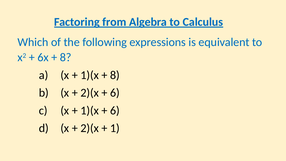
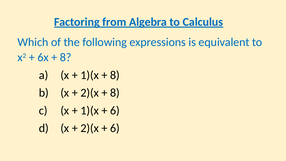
6: 6 -> 8 (115, 93)
1: 1 -> 6 (115, 128)
